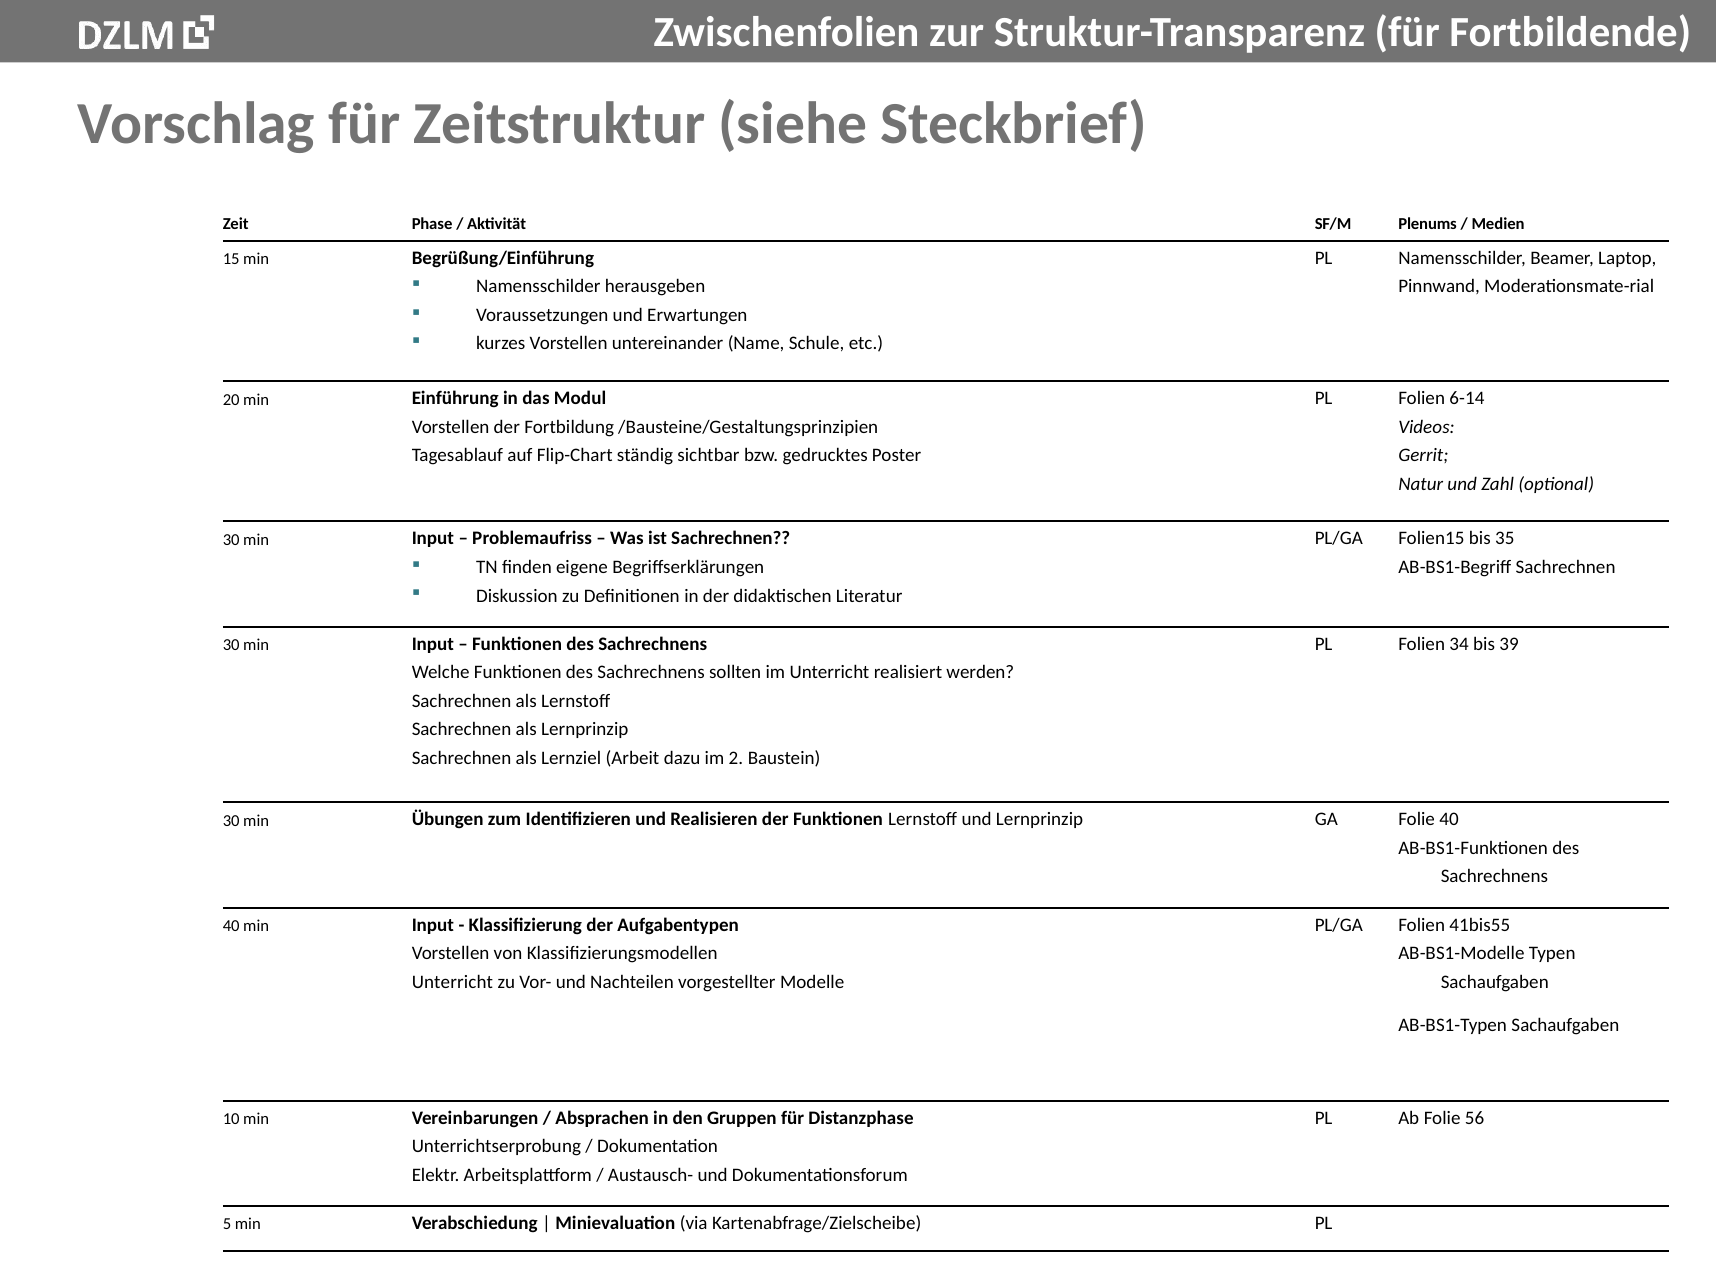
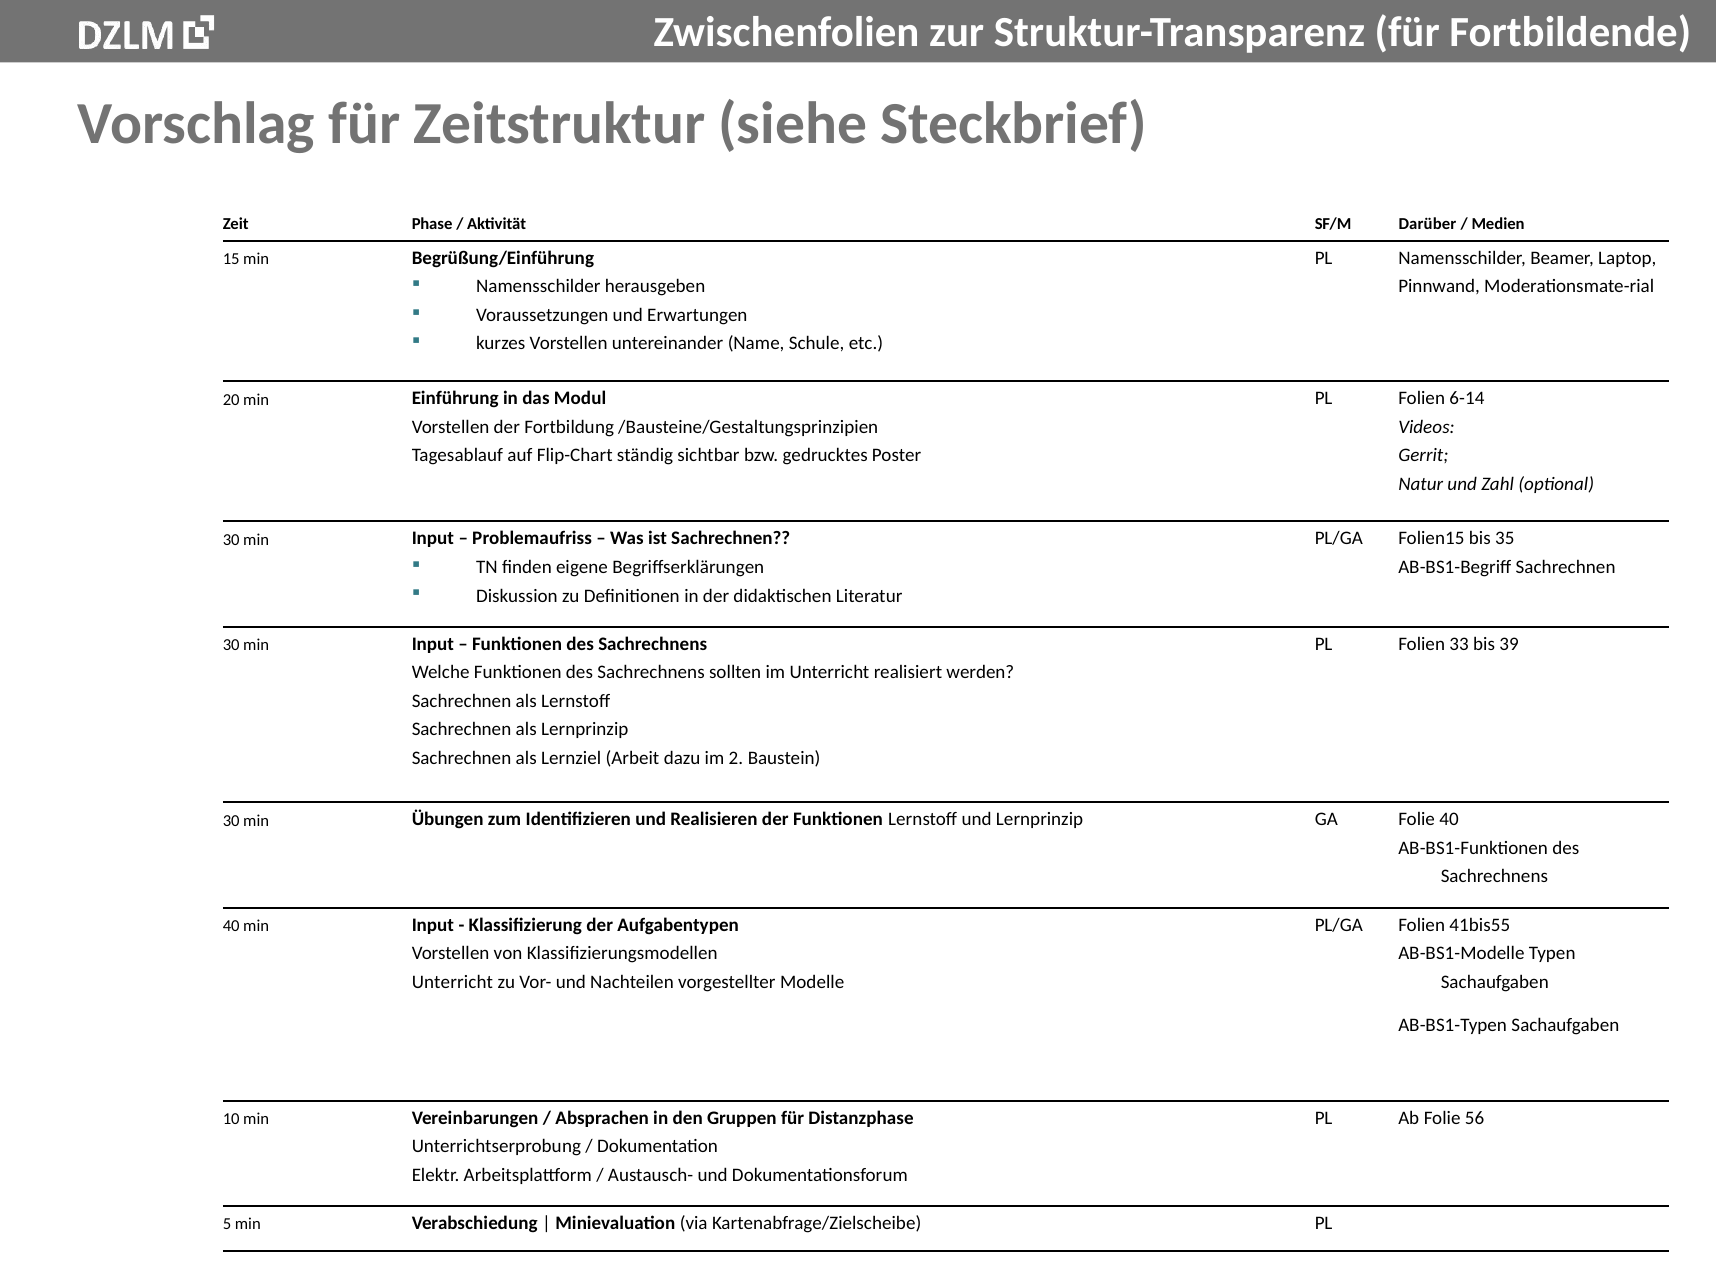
Plenums: Plenums -> Darüber (1427, 224)
34: 34 -> 33 (1459, 644)
